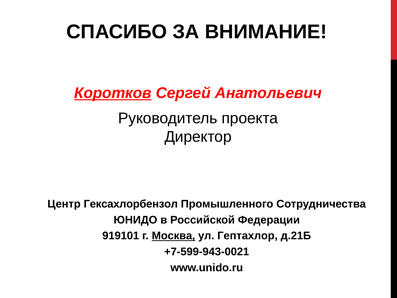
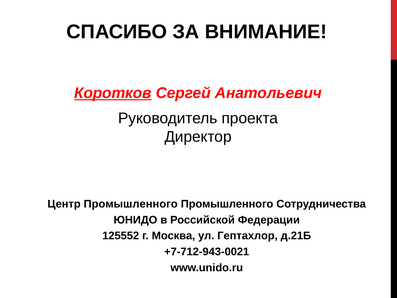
Центр Гексахлорбензол: Гексахлорбензол -> Промышленного (131, 204)
919101: 919101 -> 125552 (121, 236)
Москва underline: present -> none (173, 236)
+7-599-943-0021: +7-599-943-0021 -> +7-712-943-0021 (207, 252)
